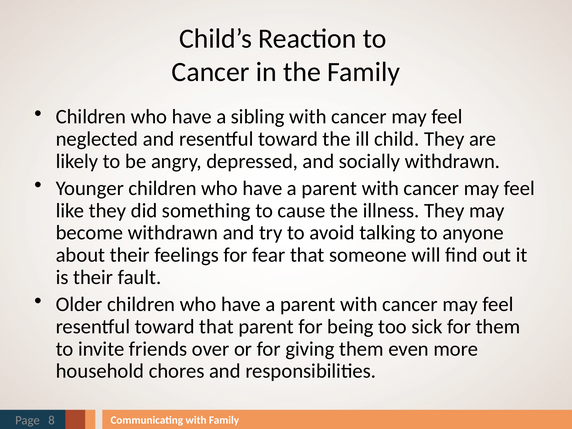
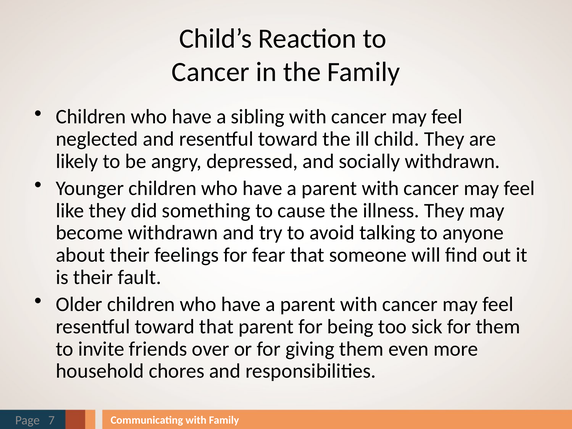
8: 8 -> 7 (52, 420)
